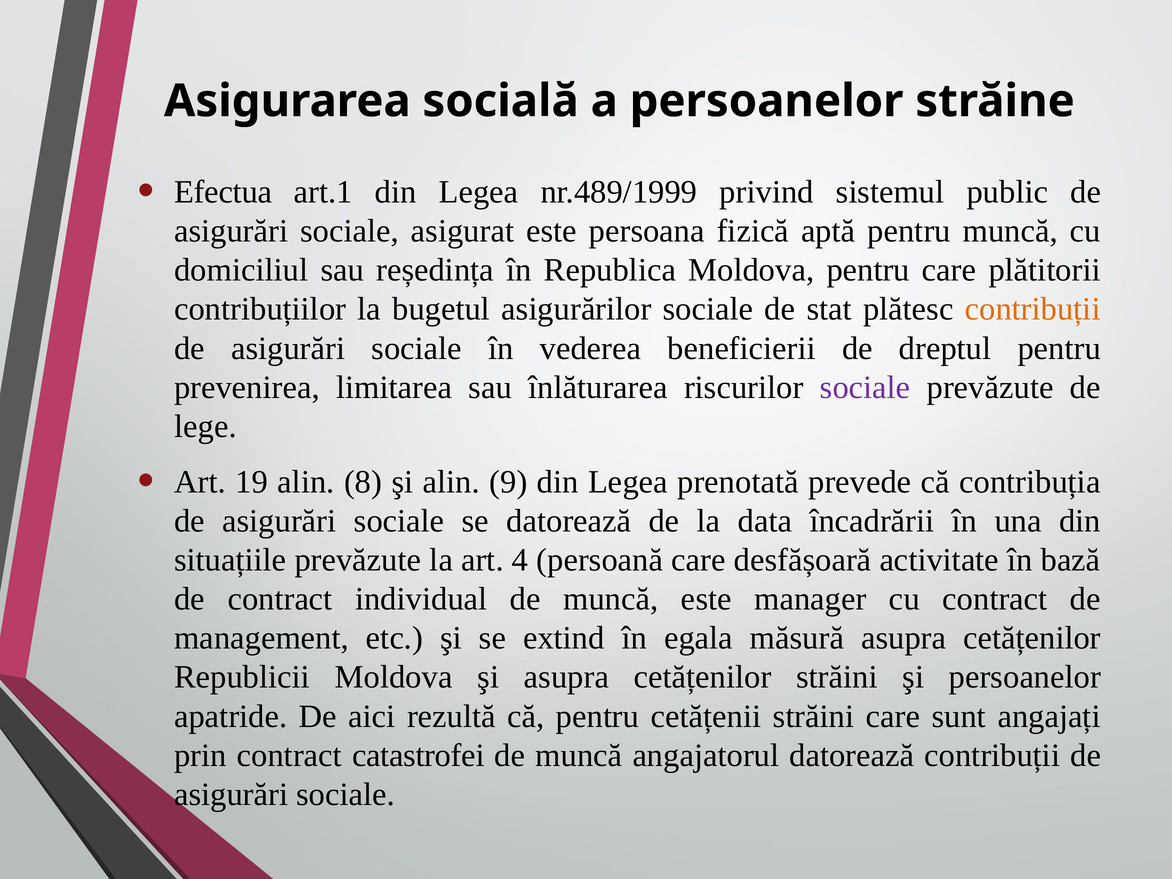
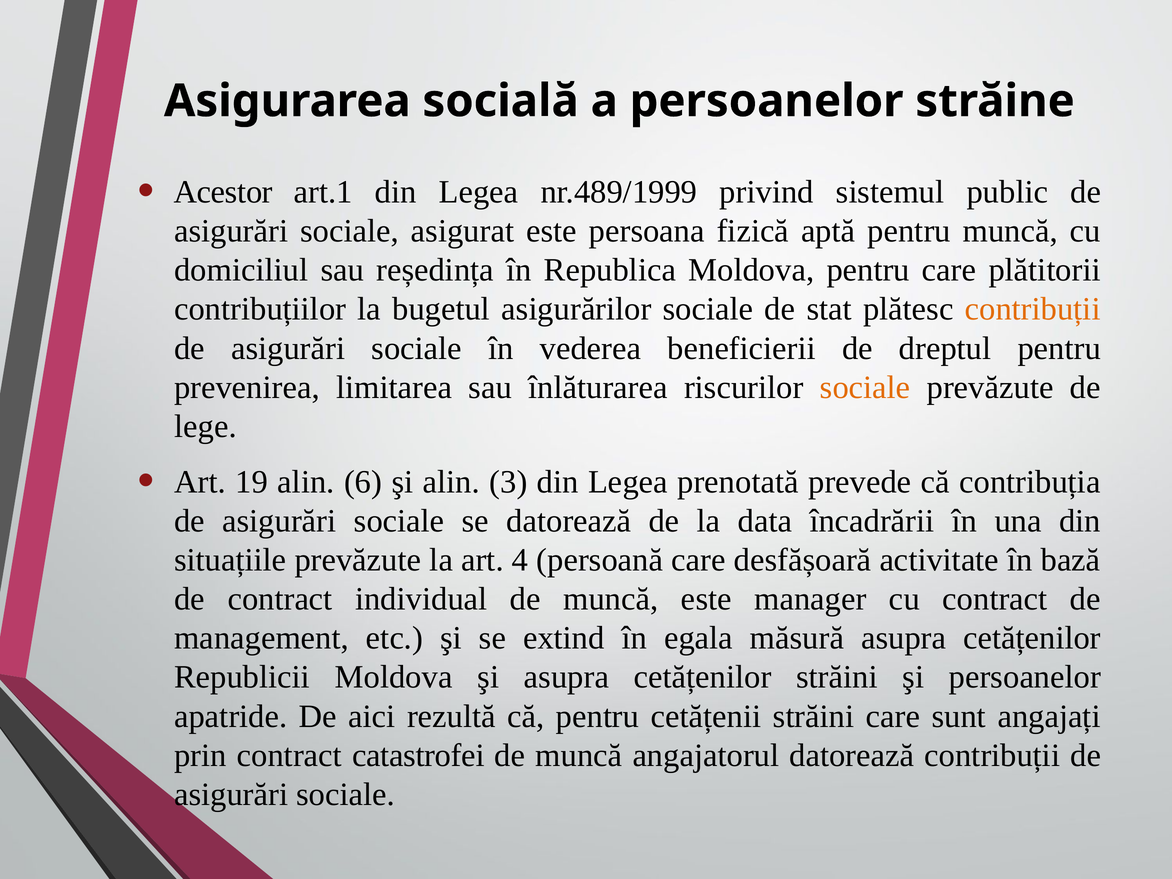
Efectua: Efectua -> Acestor (223, 192)
sociale colour: purple -> orange (865, 387)
8: 8 -> 6 (363, 482)
9: 9 -> 3 (508, 482)
